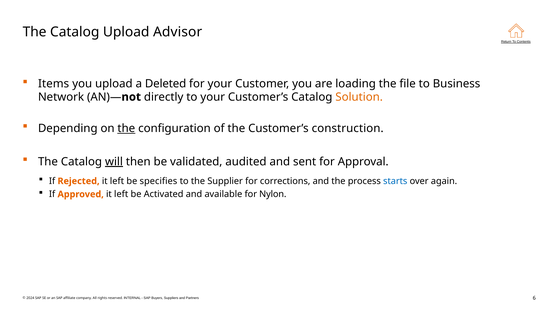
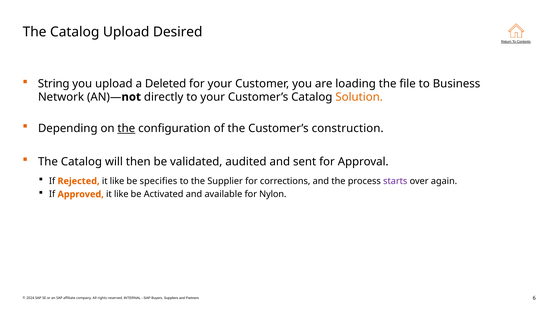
Advisor: Advisor -> Desired (178, 32)
Items: Items -> String (54, 84)
will underline: present -> none (114, 161)
Rejected it left: left -> like (117, 181)
starts colour: blue -> purple (395, 181)
Approved it left: left -> like (121, 194)
